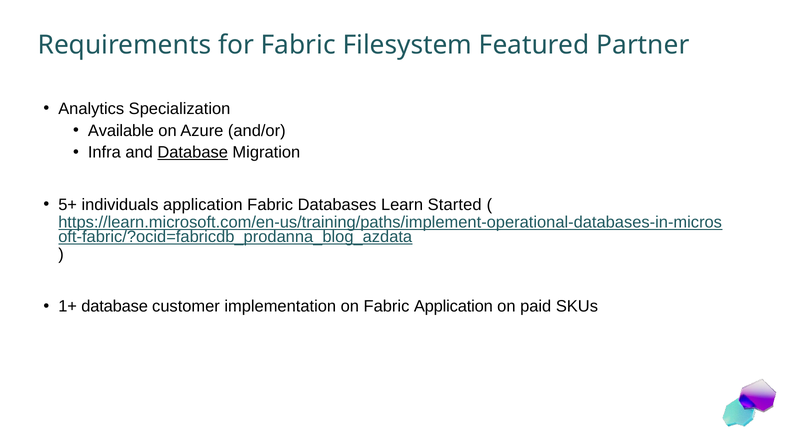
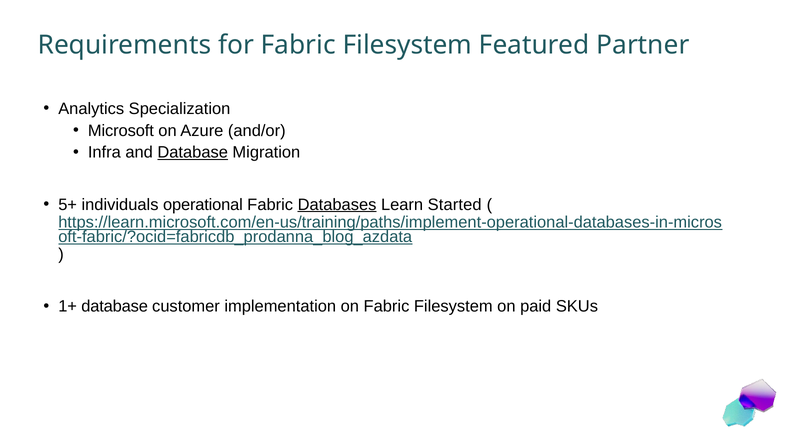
Available: Available -> Microsoft (121, 130)
individuals application: application -> operational (203, 204)
Databases underline: none -> present (337, 204)
on Fabric Application: Application -> Filesystem (453, 306)
